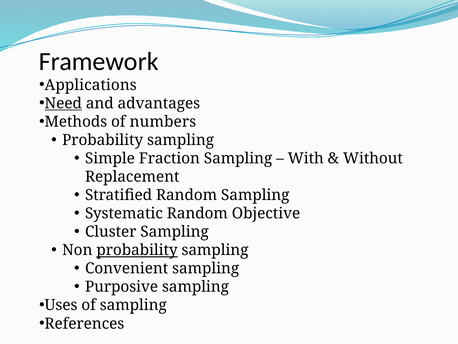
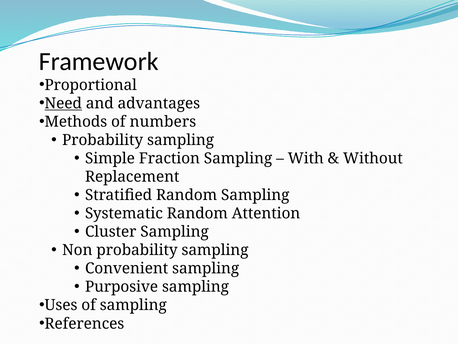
Applications: Applications -> Proportional (91, 85)
Objective: Objective -> Attention (266, 213)
probability underline: present -> none (137, 250)
